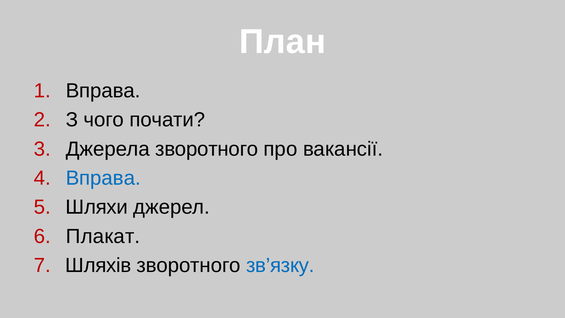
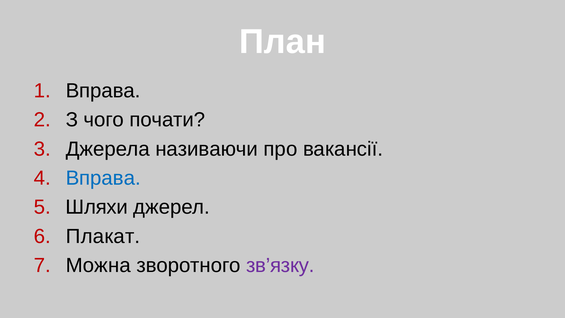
Джерела зворотного: зворотного -> називаючи (207, 149)
Шляхів: Шляхів -> Можна (98, 265)
зв’язку colour: blue -> purple (280, 265)
